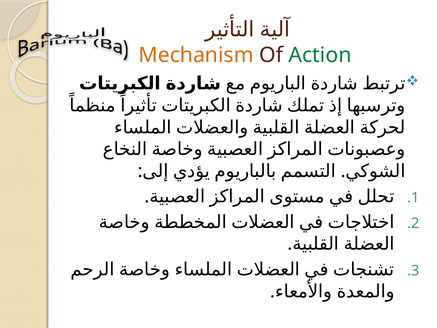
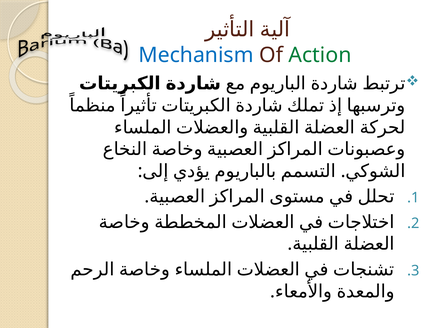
Mechanism colour: orange -> blue (196, 55)
